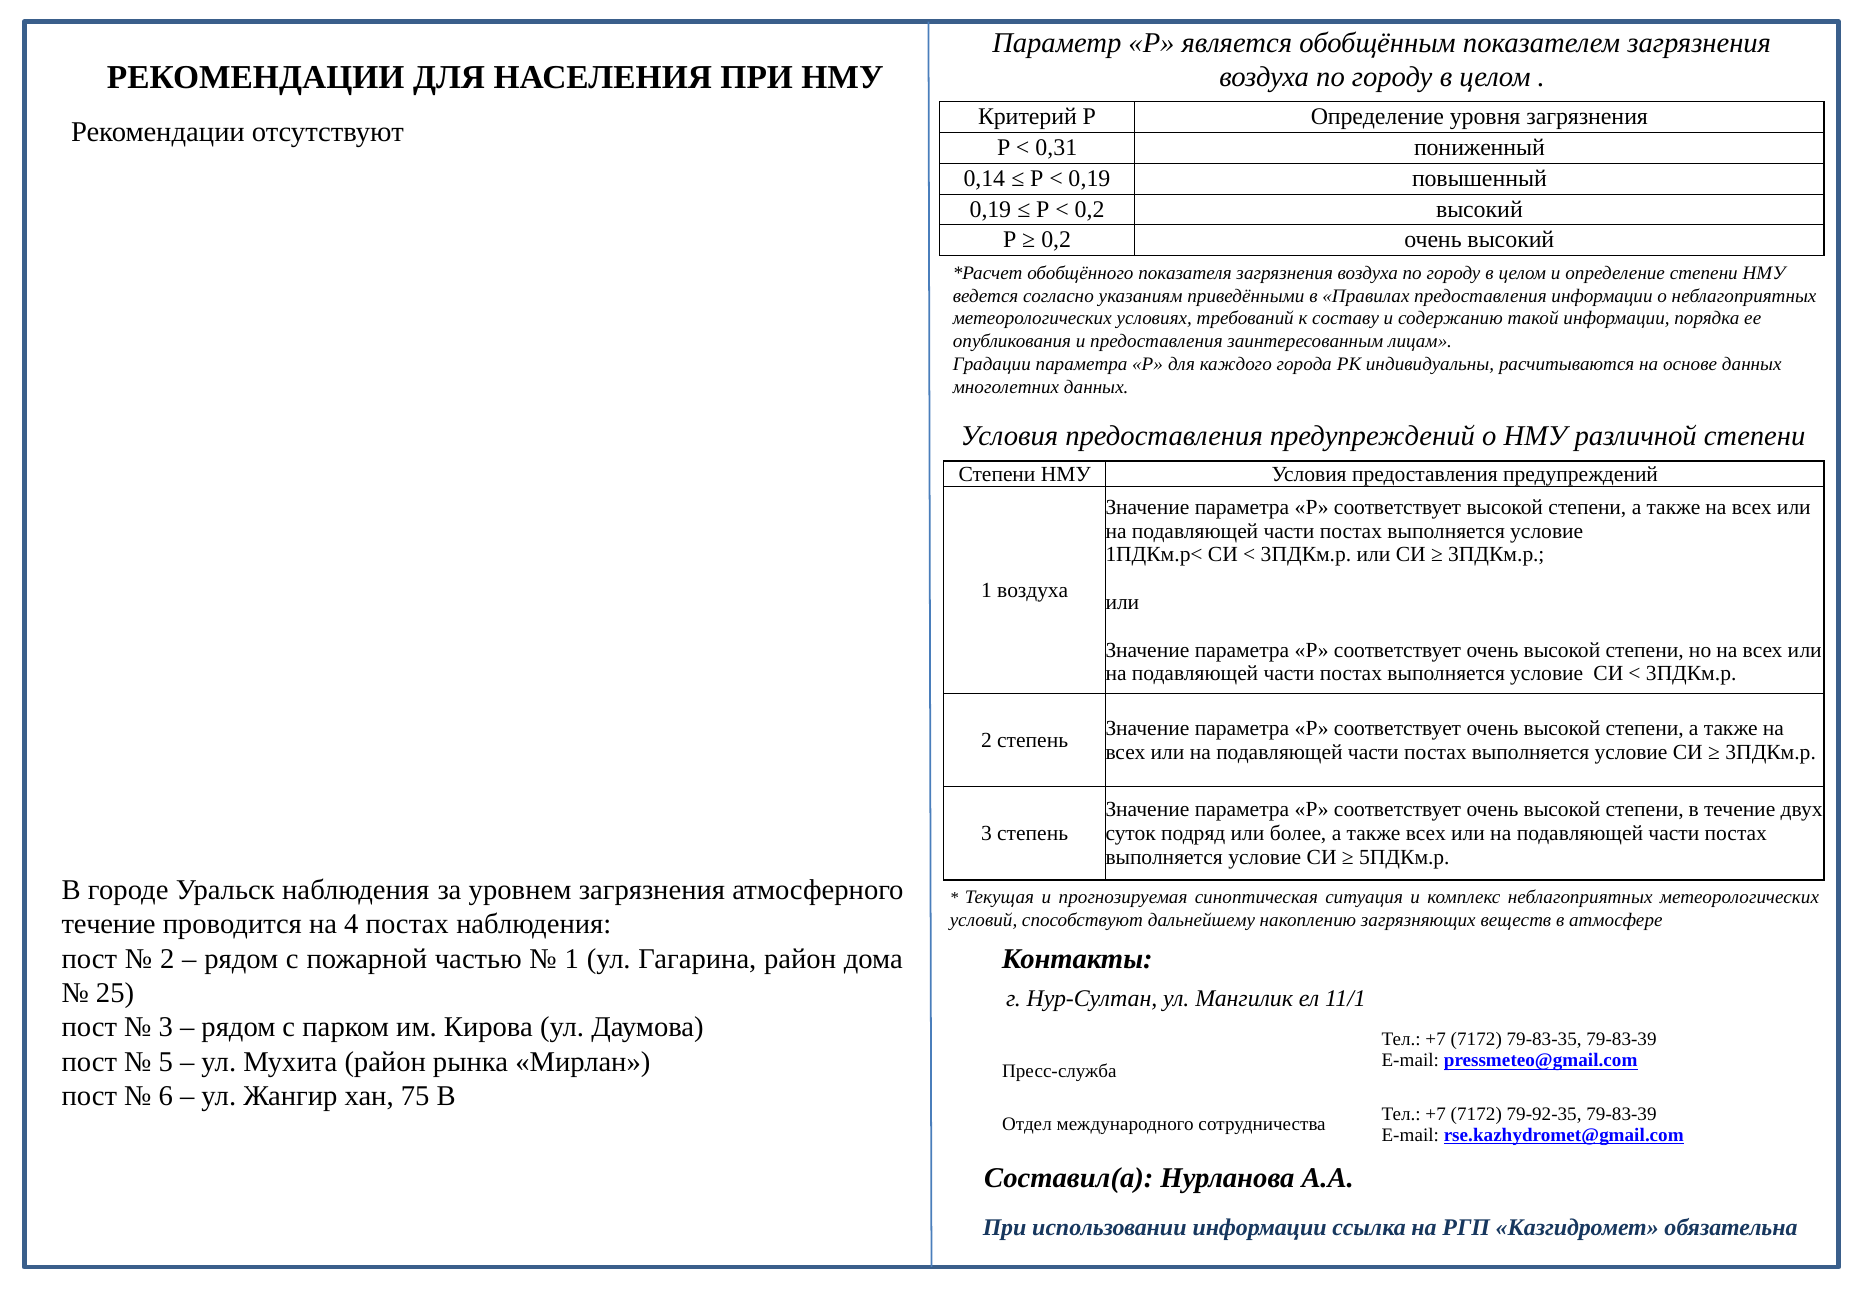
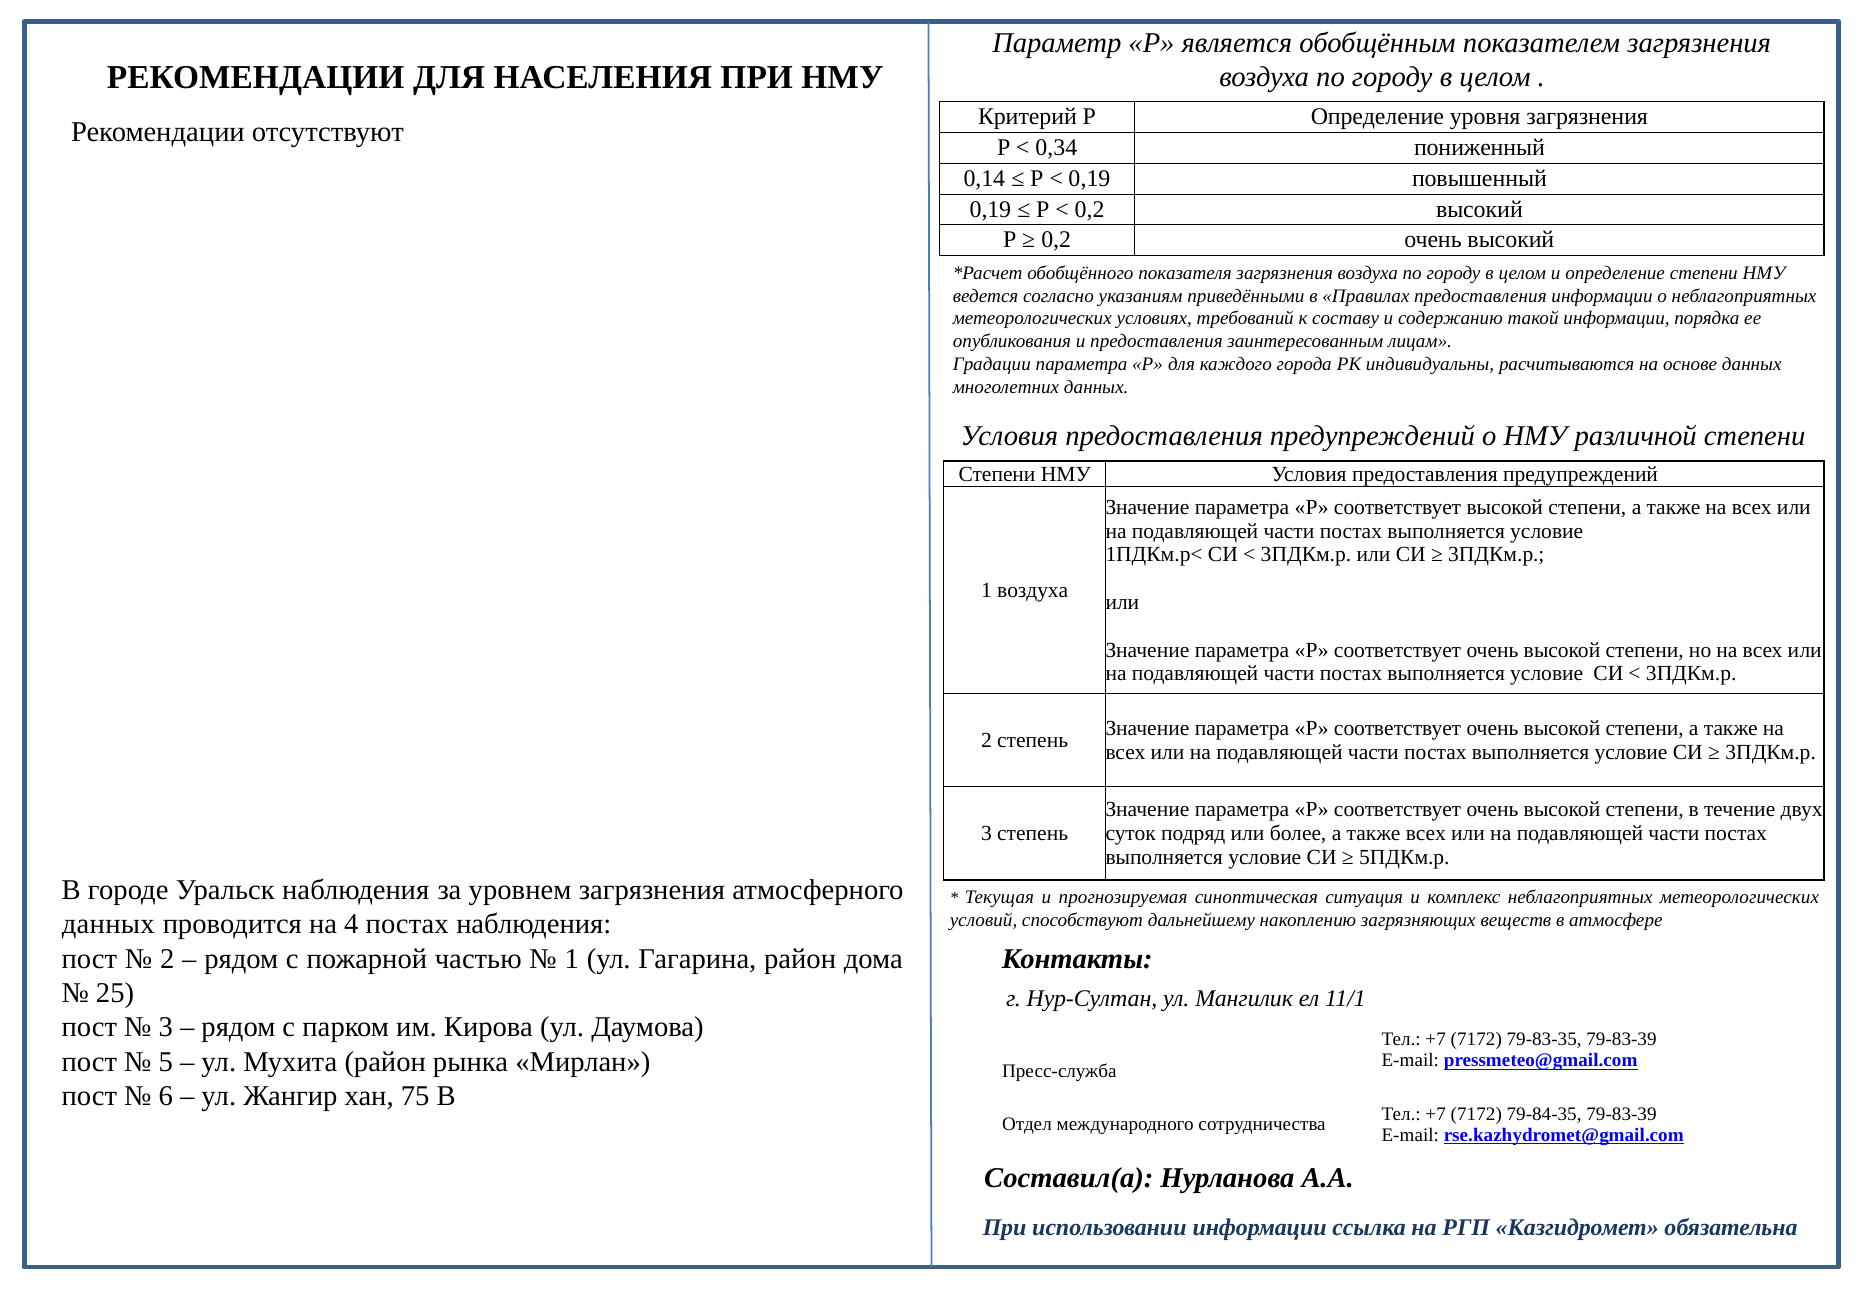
0,31: 0,31 -> 0,34 (1056, 148)
течение: течение -> данных (108, 925)
79-92-35: 79-92-35 -> 79-84-35 (1544, 1115)
